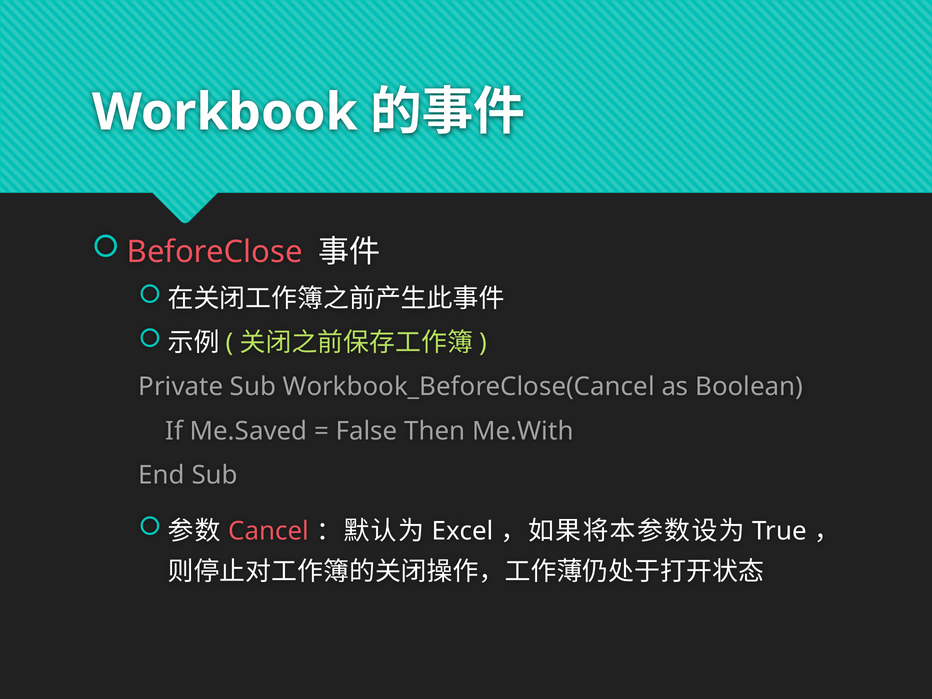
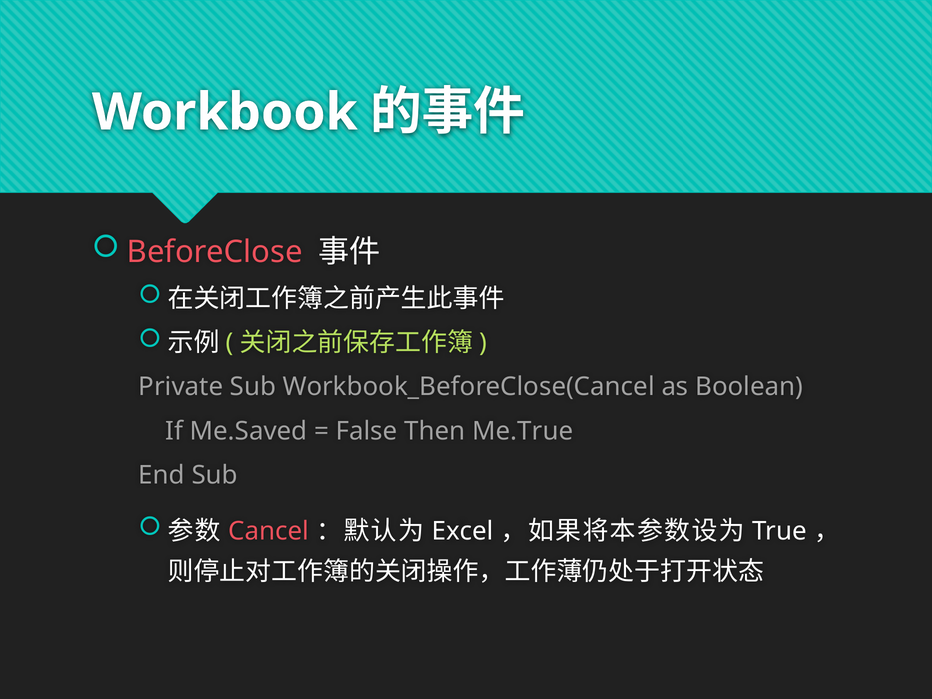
Me.With: Me.With -> Me.True (523, 431)
